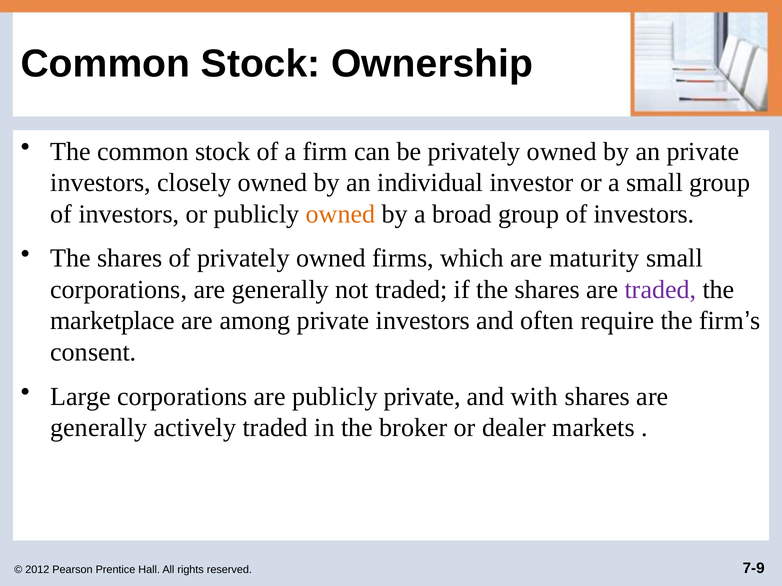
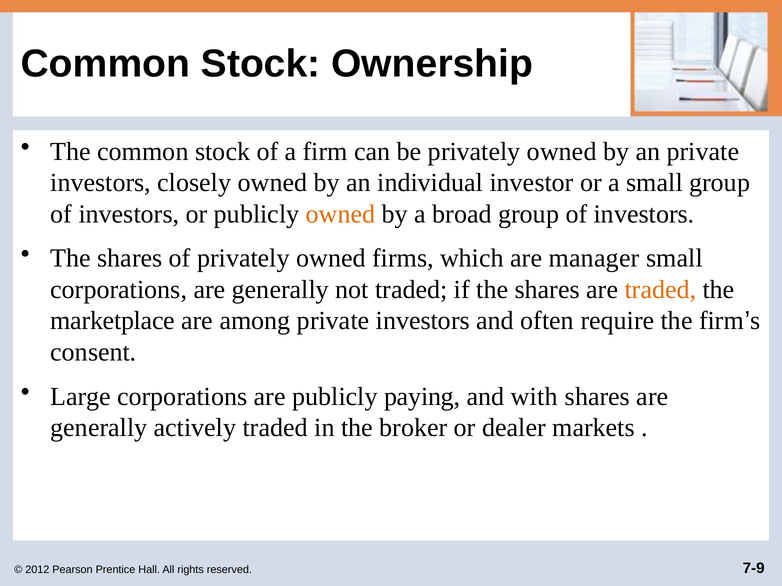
maturity: maturity -> manager (594, 259)
traded colour: purple -> orange (660, 290)
publicly private: private -> paying (422, 397)
